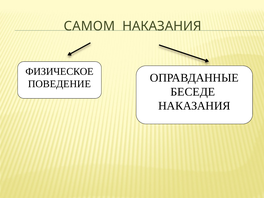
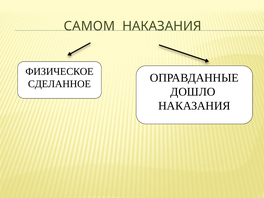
ПОВЕДЕНИЕ: ПОВЕДЕНИЕ -> СДЕЛАННОЕ (59, 84)
БЕСЕДЕ: БЕСЕДЕ -> ДОШЛО (193, 92)
